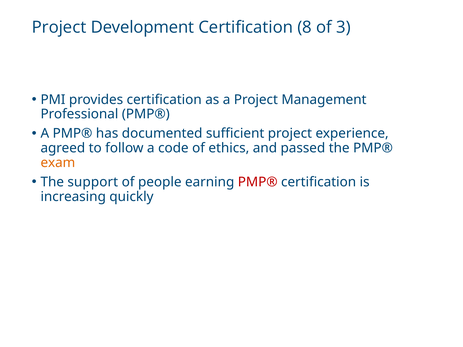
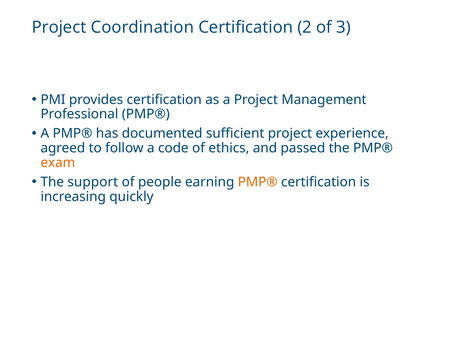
Development: Development -> Coordination (142, 27)
8: 8 -> 2 (305, 27)
PMP® colour: red -> orange (258, 182)
